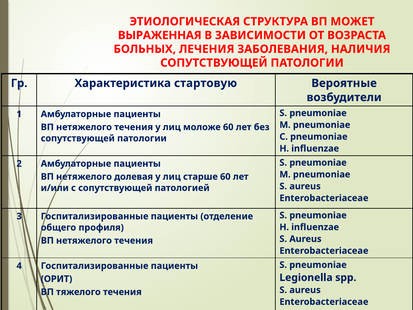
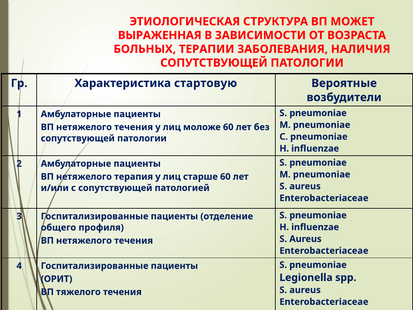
ЛЕЧЕНИЯ: ЛЕЧЕНИЯ -> ТЕРАПИИ (207, 49)
долевая: долевая -> терапия (134, 177)
